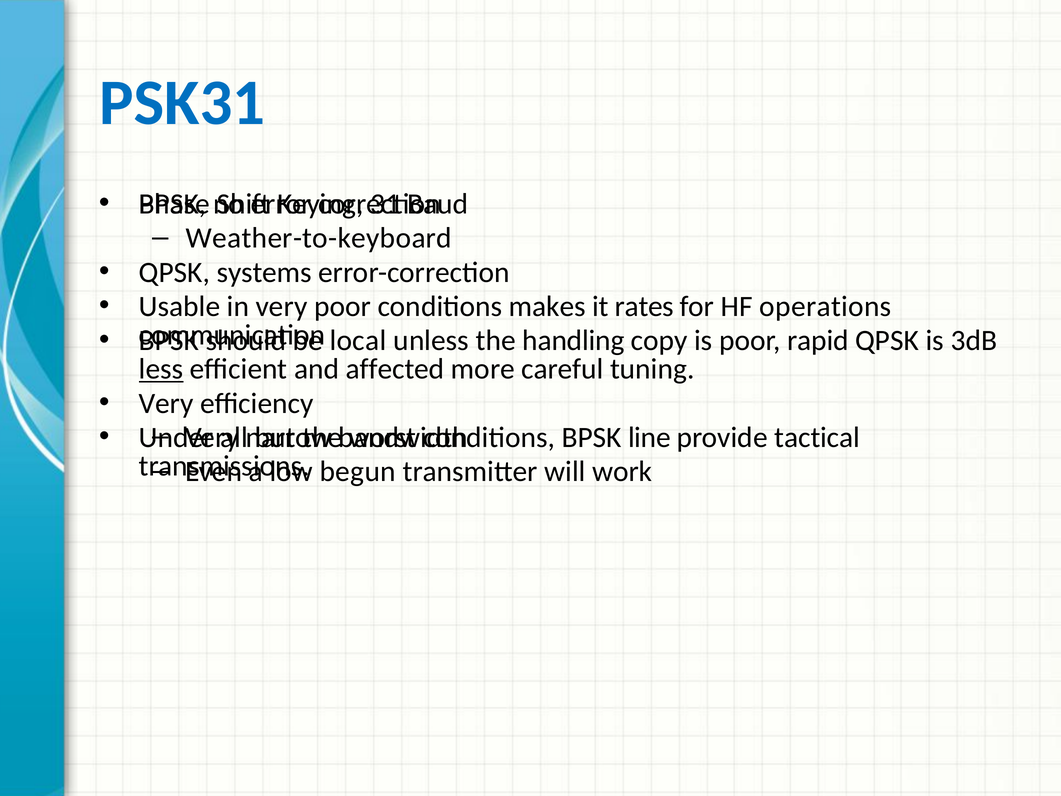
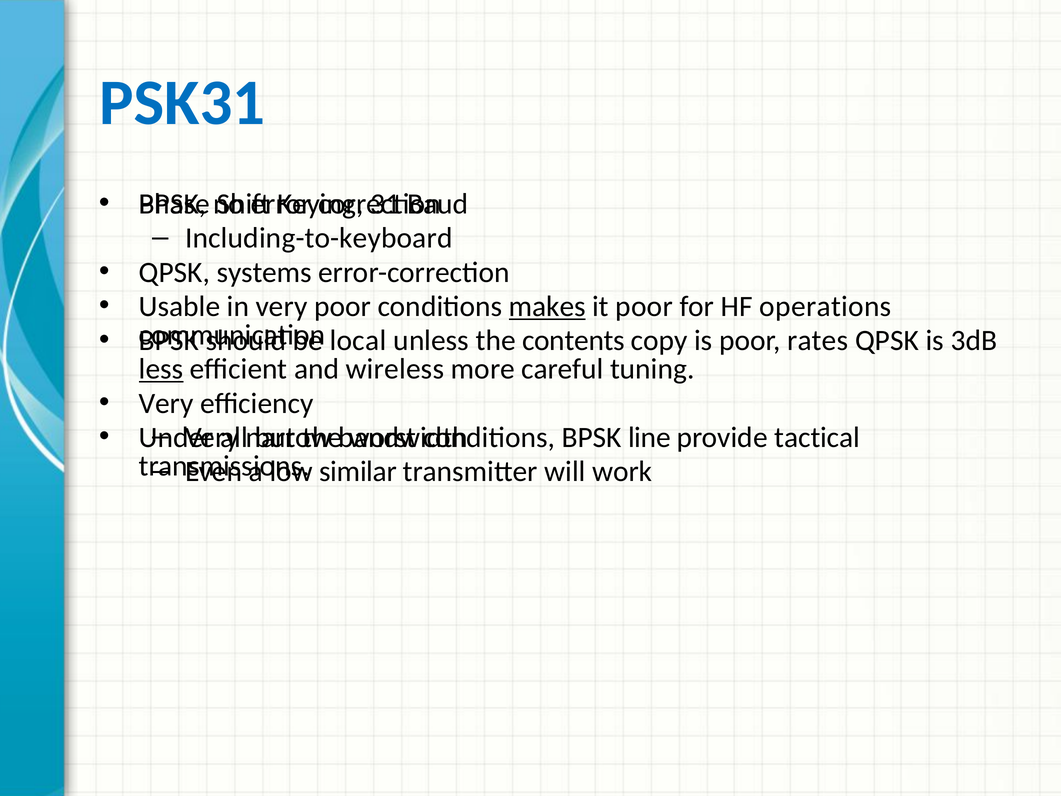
Weather-to-keyboard: Weather-to-keyboard -> Including-to-keyboard (319, 238)
makes underline: none -> present (547, 306)
it rates: rates -> poor (644, 306)
handling: handling -> contents (573, 341)
rapid: rapid -> rates (818, 341)
affected: affected -> wireless (395, 369)
begun: begun -> similar (358, 472)
